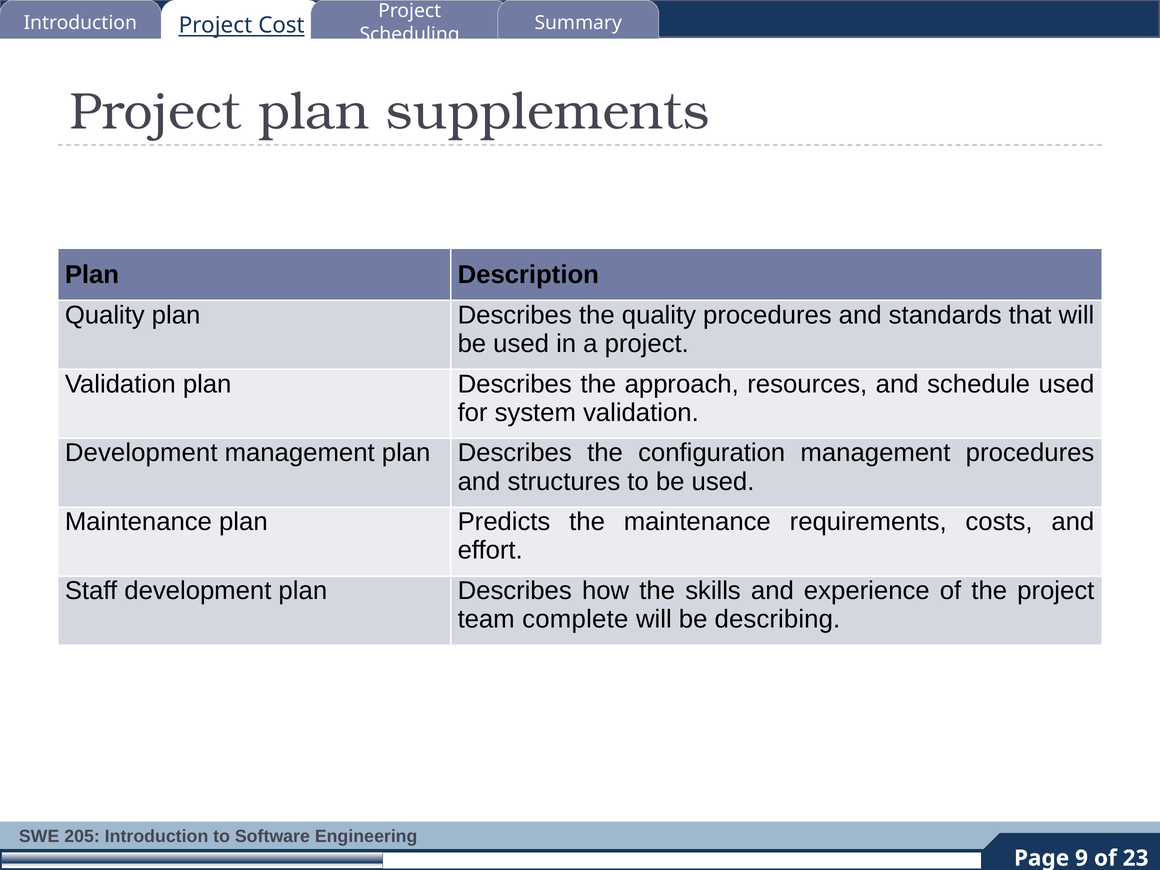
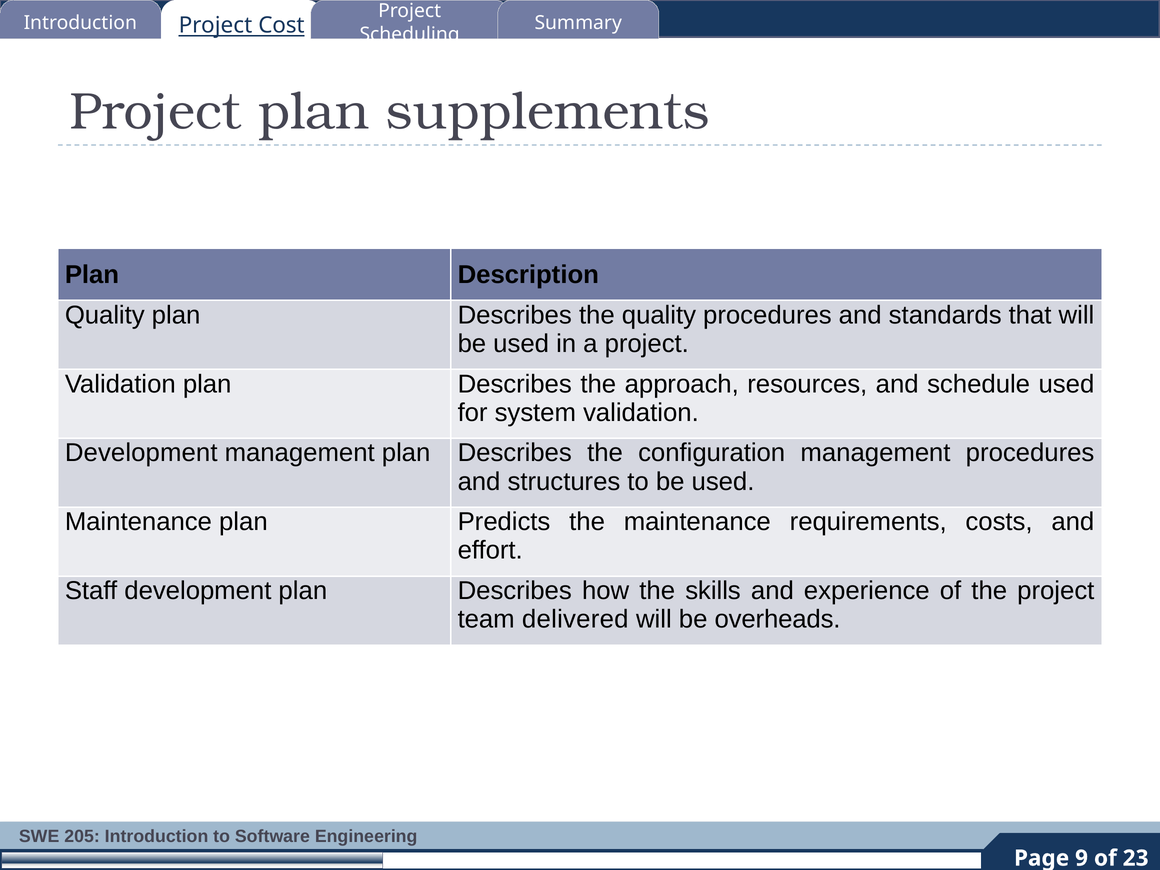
complete: complete -> delivered (575, 619)
describing: describing -> overheads (778, 619)
